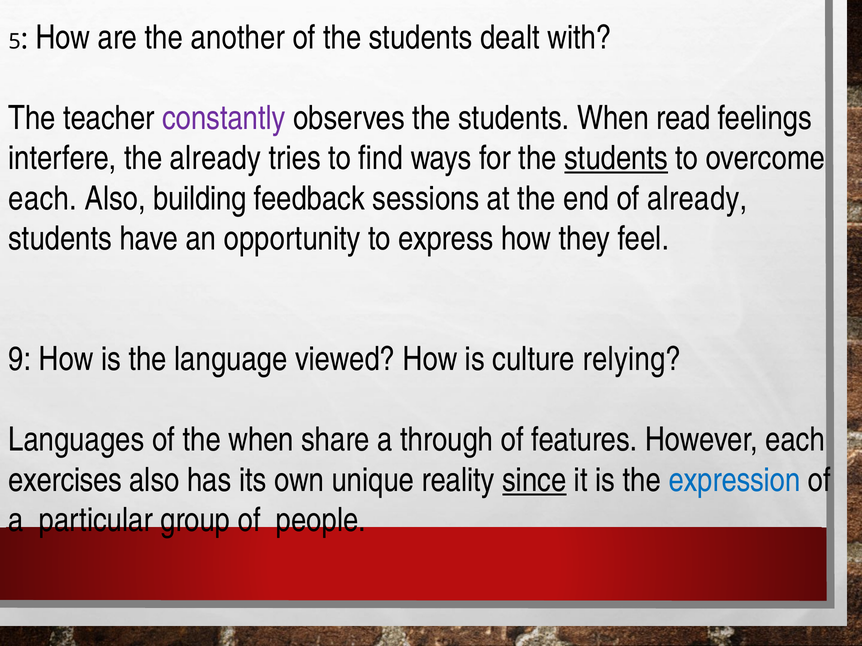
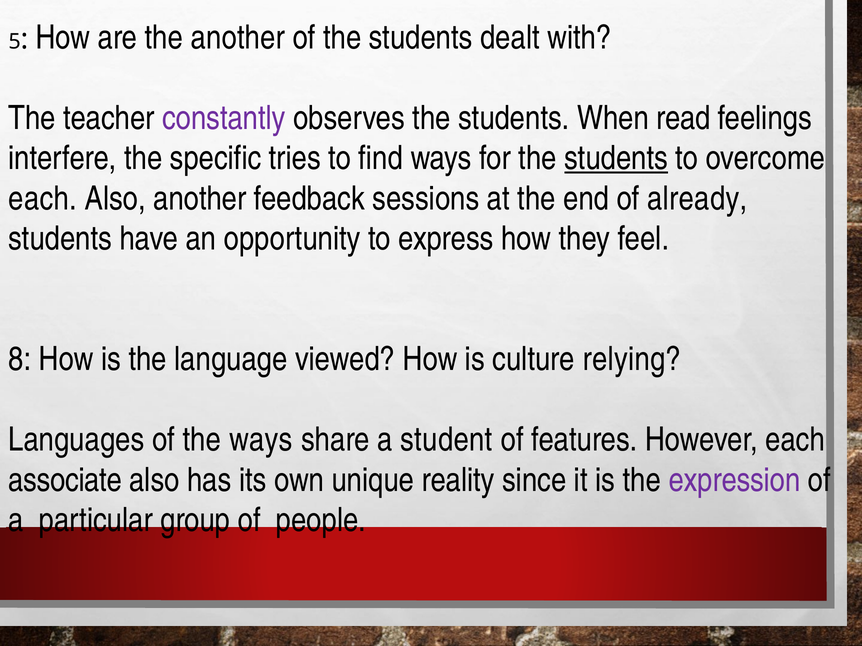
the already: already -> specific (216, 158)
Also building: building -> another (200, 199)
9: 9 -> 8 (20, 360)
the when: when -> ways (261, 440)
through: through -> student (447, 440)
exercises: exercises -> associate (65, 480)
since underline: present -> none (534, 480)
expression colour: blue -> purple (734, 480)
